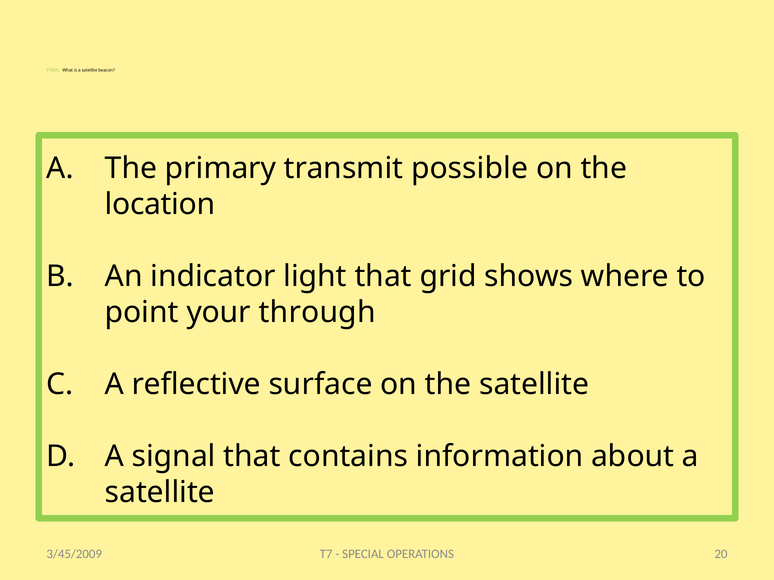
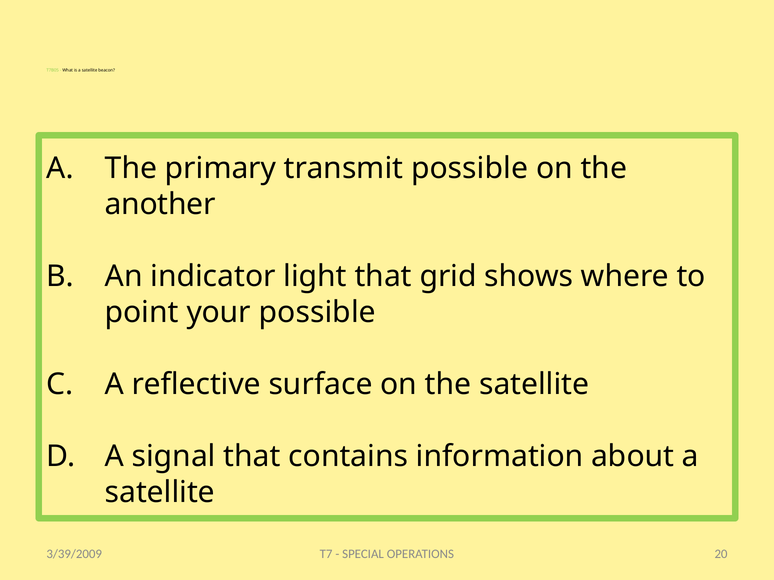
location: location -> another (160, 204)
your through: through -> possible (317, 313)
3/45/2009: 3/45/2009 -> 3/39/2009 (74, 554)
